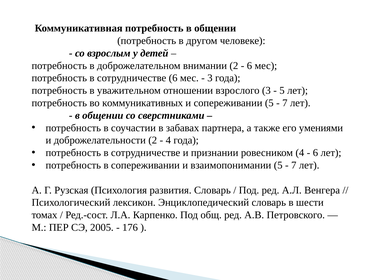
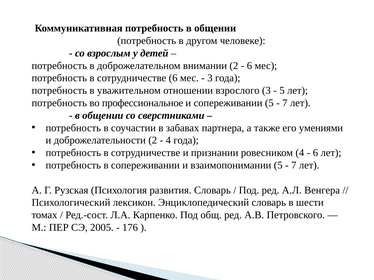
коммуникативных: коммуникативных -> профессиональное (143, 103)
